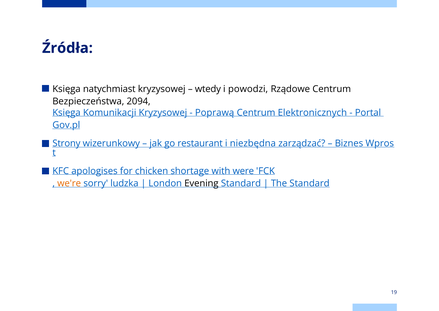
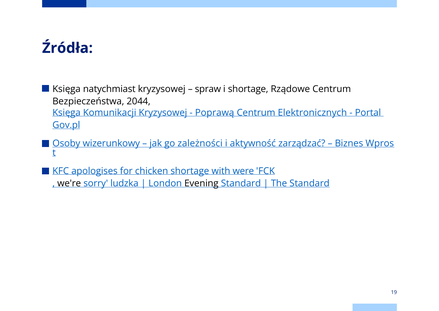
wtedy: wtedy -> spraw (208, 89)
i powodzi: powodzi -> shortage (248, 89)
2094: 2094 -> 2044 (139, 101)
Strony: Strony -> Osoby (66, 143)
restaurant: restaurant -> zależności (200, 143)
niezbędna: niezbędna -> aktywność (253, 143)
we're colour: orange -> black (69, 183)
